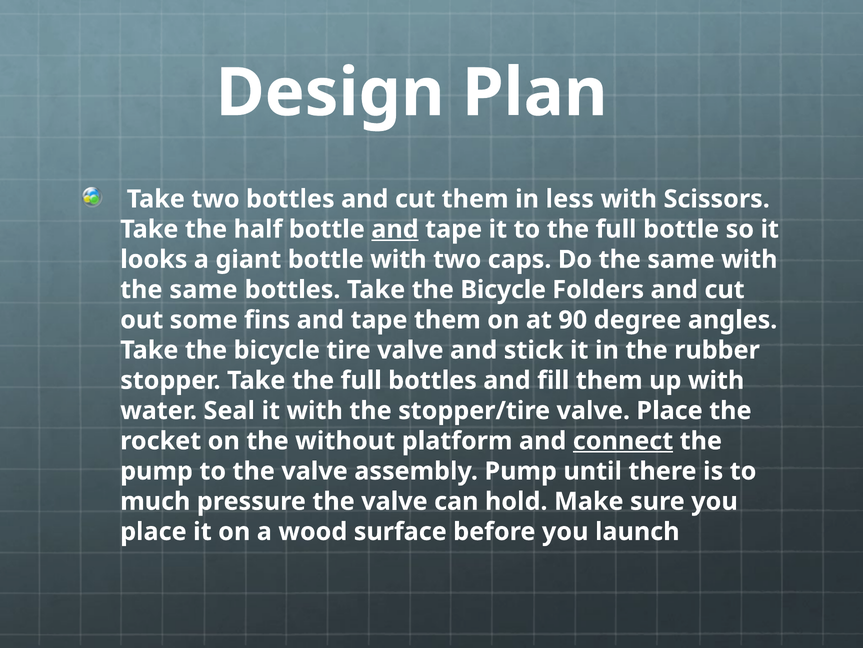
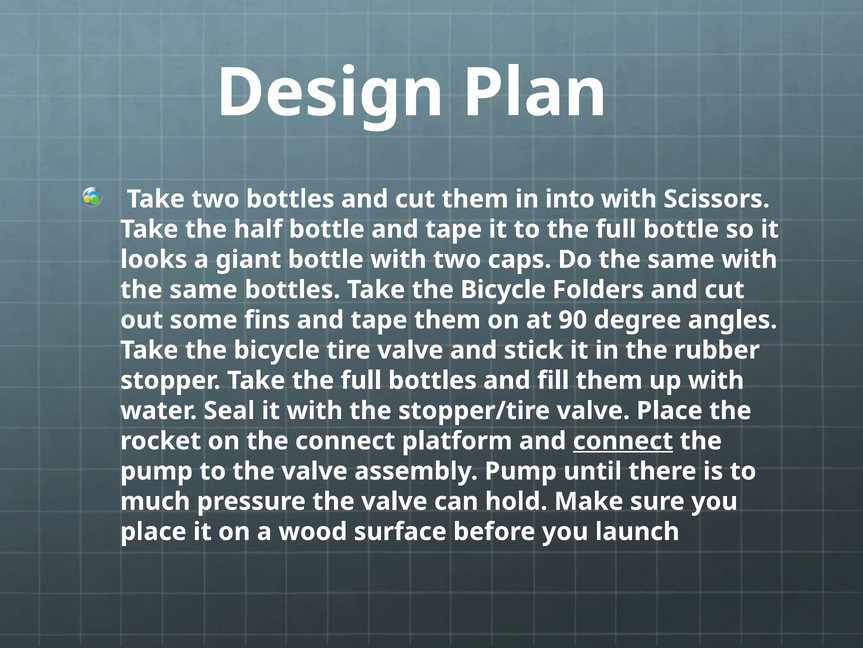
less: less -> into (570, 199)
and underline: present -> none (395, 229)
the without: without -> connect (345, 440)
